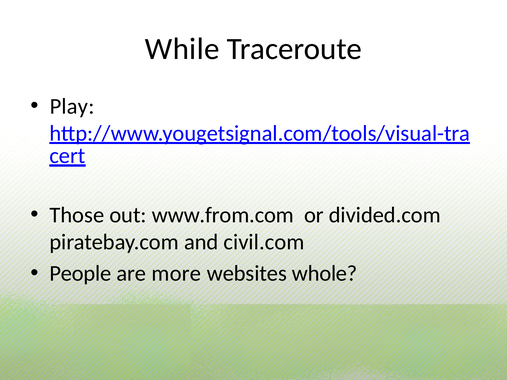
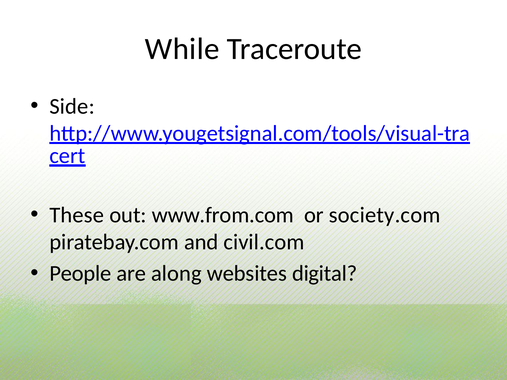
Play: Play -> Side (72, 106)
Those: Those -> These (77, 215)
divided.com: divided.com -> society.com (385, 215)
more: more -> along (176, 274)
whole: whole -> digital (325, 274)
